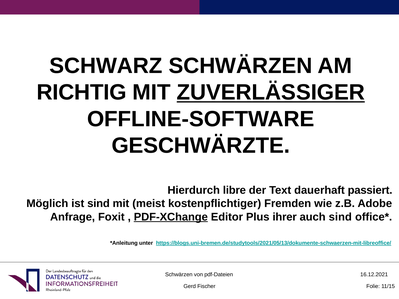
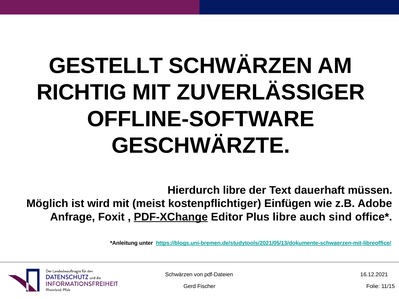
SCHWARZ: SCHWARZ -> GESTELLT (106, 66)
ZUVERLÄSSIGER underline: present -> none (271, 92)
passiert: passiert -> müssen (370, 190)
ist sind: sind -> wird (98, 204)
Fremden: Fremden -> Einfügen (288, 204)
Plus ihrer: ihrer -> libre (285, 217)
